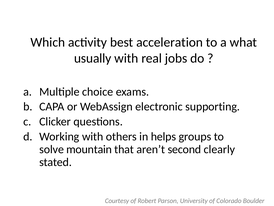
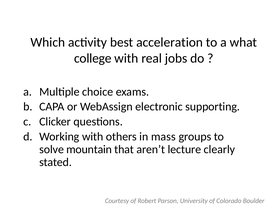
usually: usually -> college (93, 58)
helps: helps -> mass (163, 136)
second: second -> lecture (184, 149)
